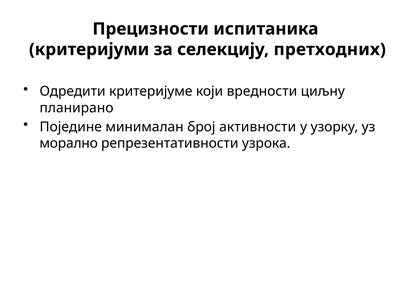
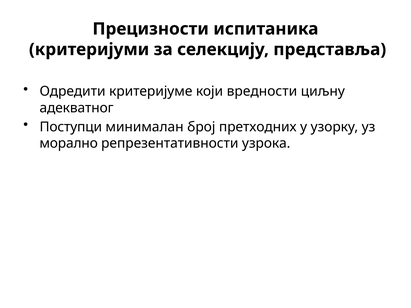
претходних: претходних -> представља (330, 49)
планирано: планирано -> адекватног (77, 108)
Поједине: Поједине -> Поступци (71, 127)
активности: активности -> претходних (258, 127)
